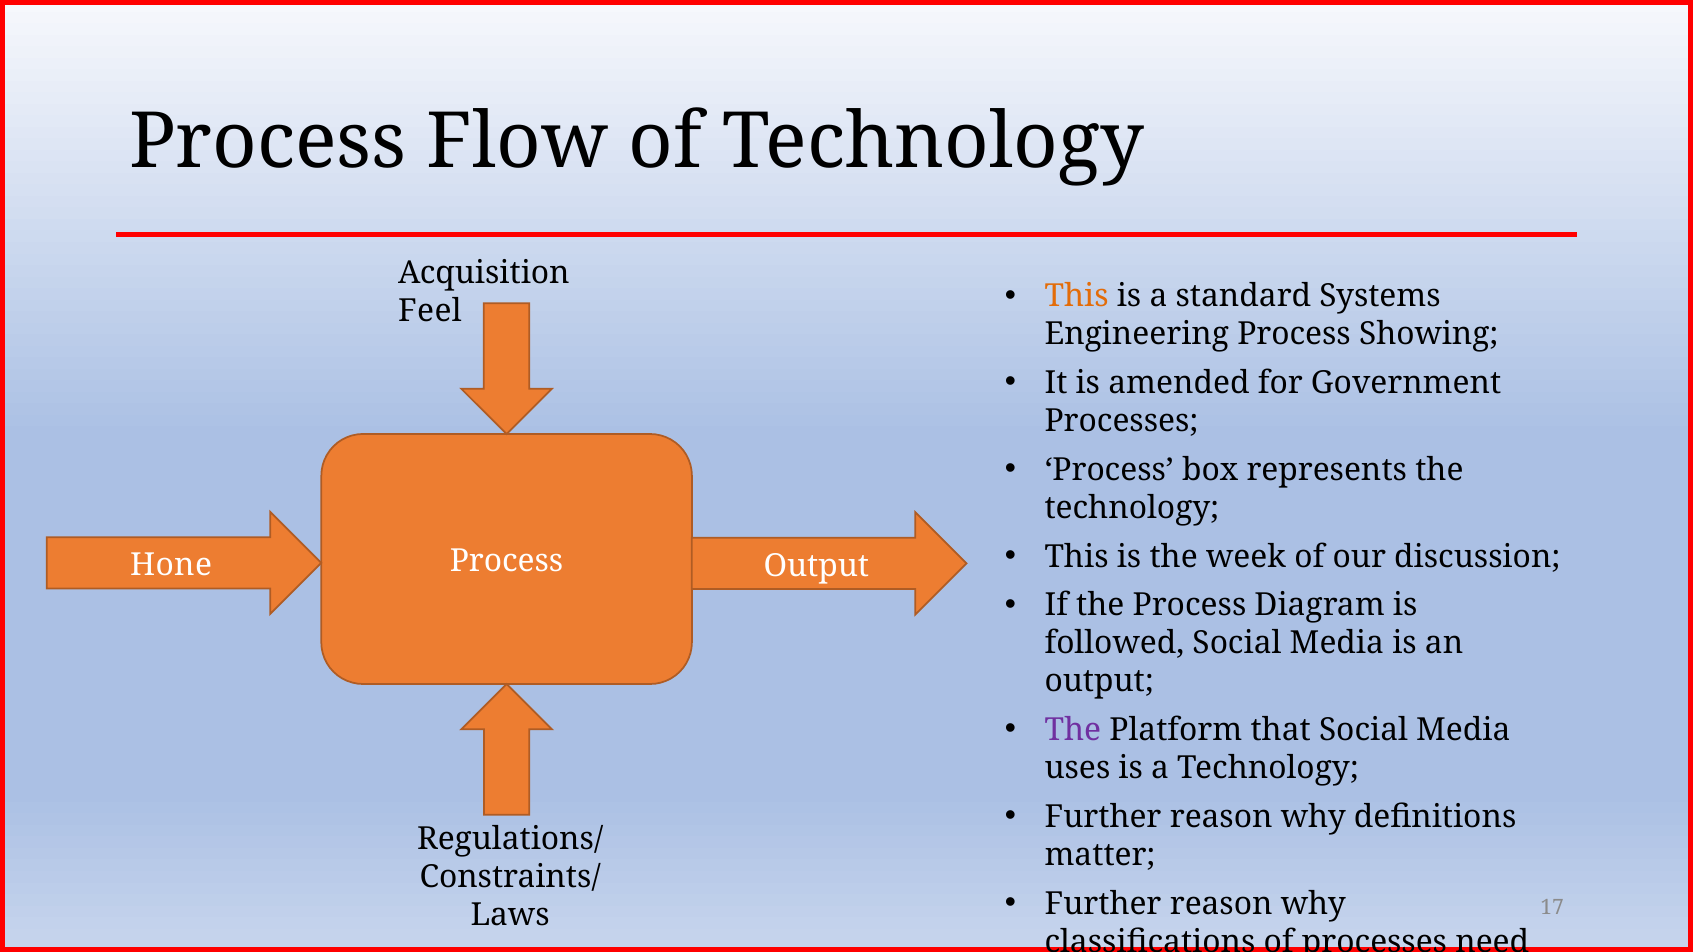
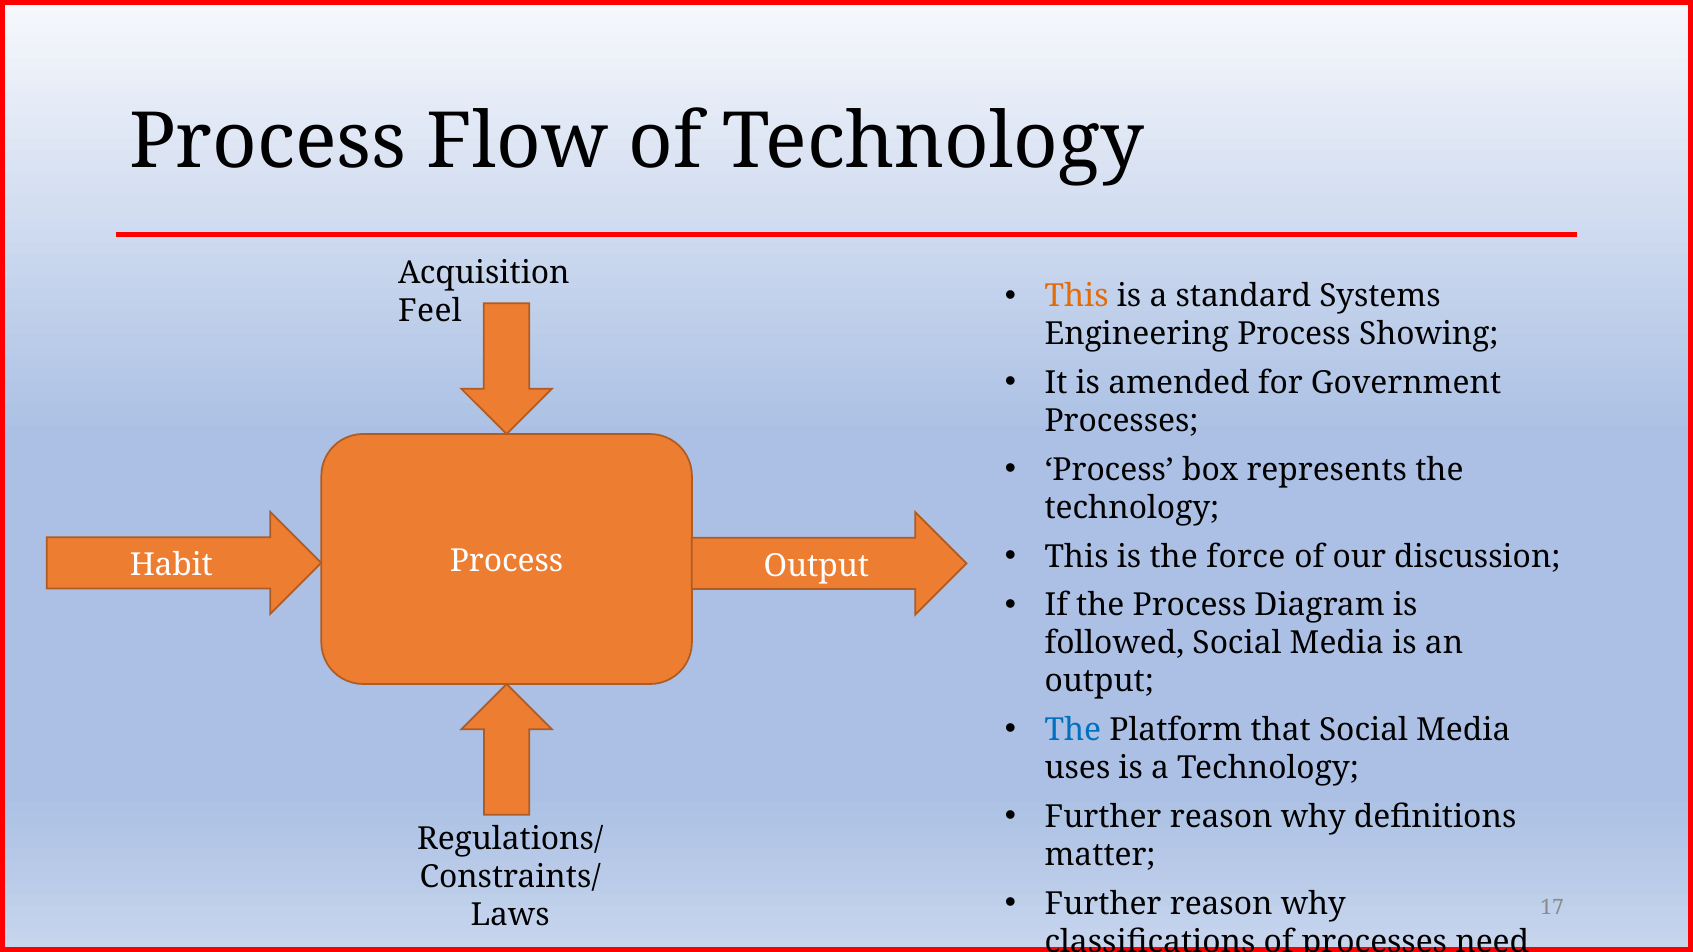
week: week -> force (1246, 557)
Hone: Hone -> Habit (171, 565)
The colour: purple -> blue (1073, 730)
